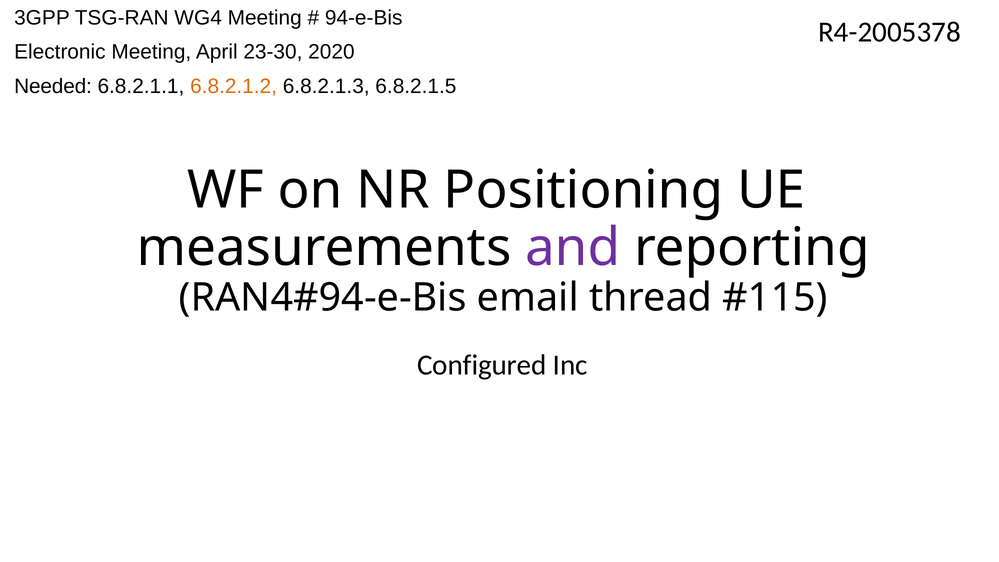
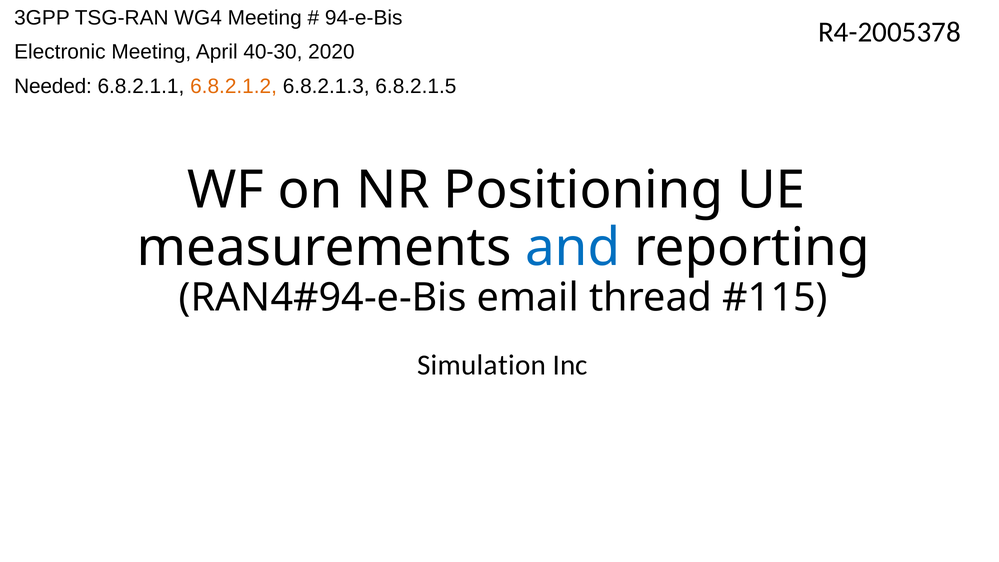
23-30: 23-30 -> 40-30 (273, 52)
and colour: purple -> blue (573, 247)
Configured: Configured -> Simulation (482, 365)
